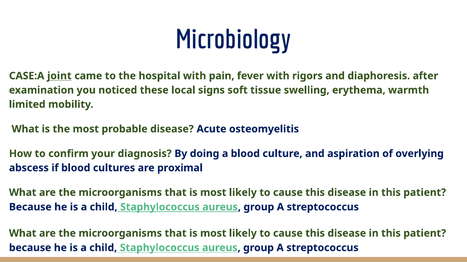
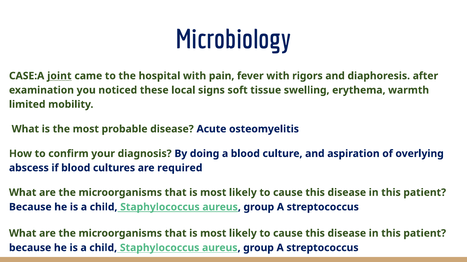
proximal: proximal -> required (180, 168)
